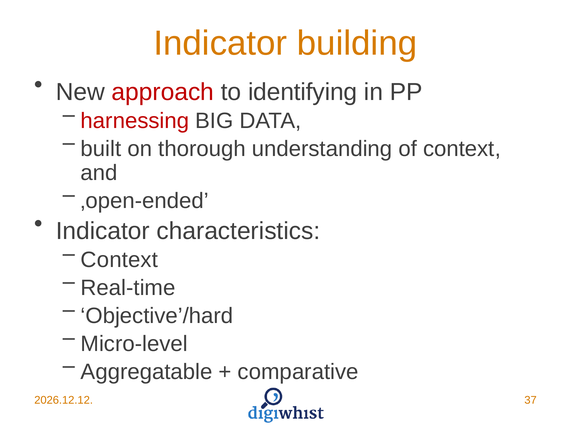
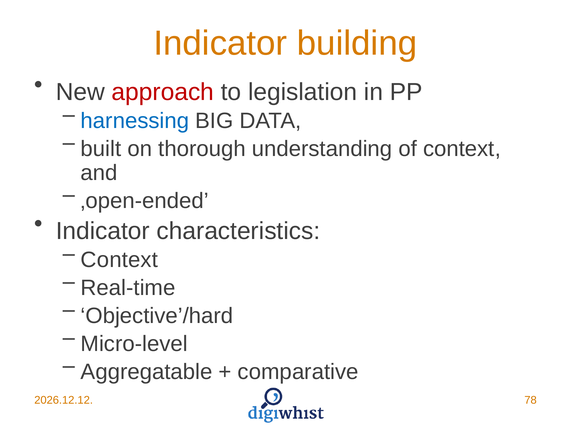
identifying: identifying -> legislation (303, 92)
harnessing colour: red -> blue (135, 121)
37: 37 -> 78 (531, 400)
